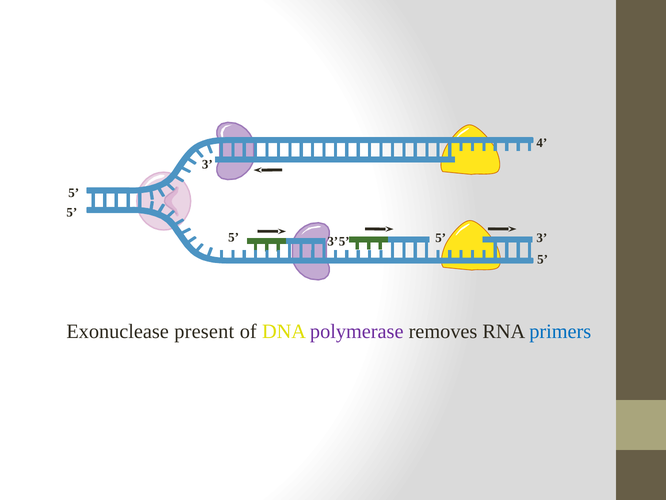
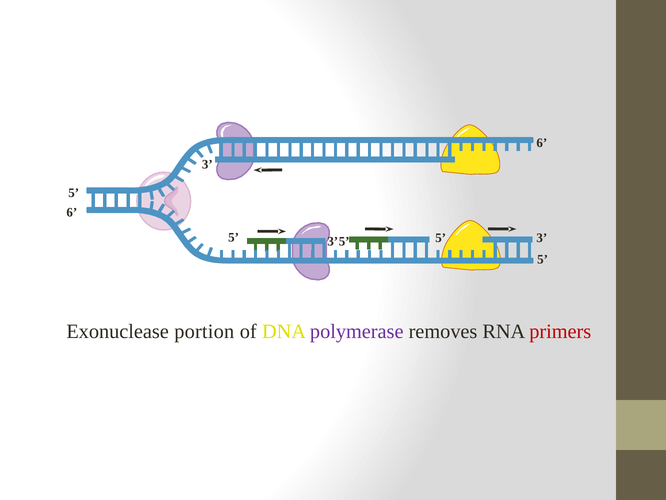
4: 4 -> 6 (542, 143)
5: 5 -> 6 (72, 212)
present: present -> portion (204, 331)
primers colour: blue -> red (560, 331)
